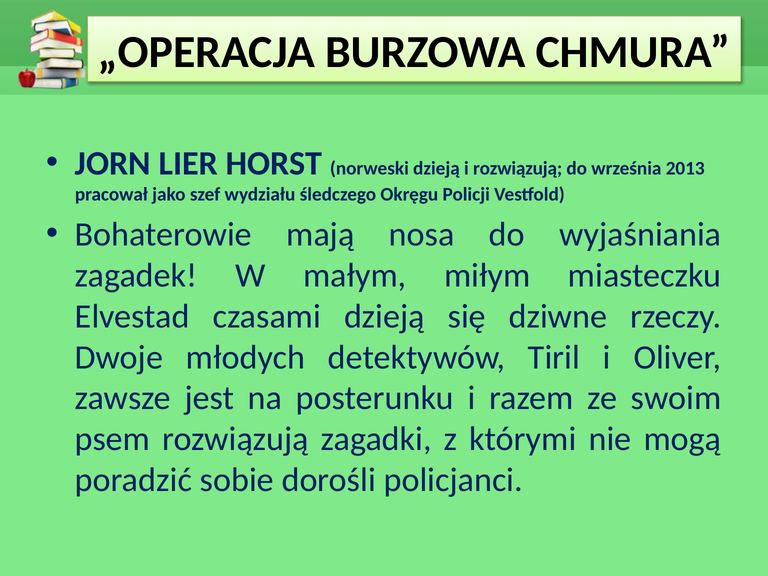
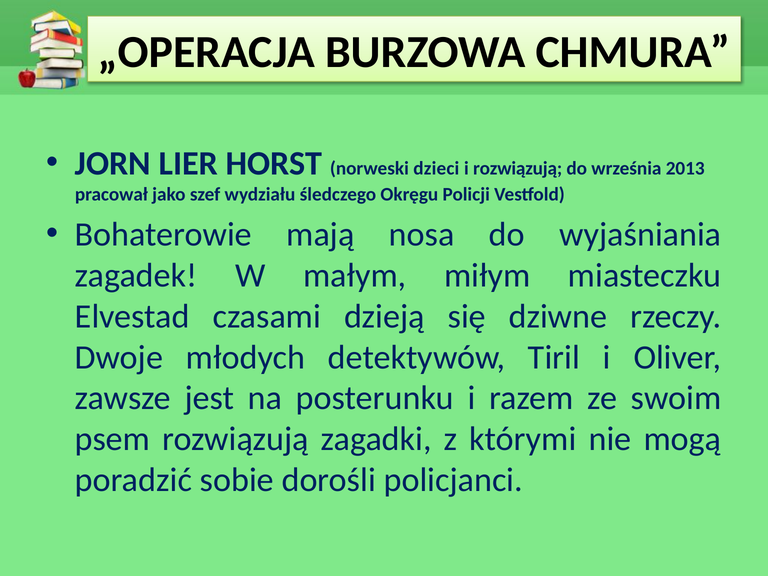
norweski dzieją: dzieją -> dzieci (436, 168)
